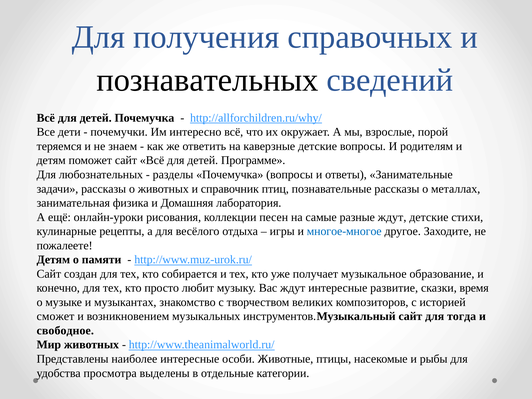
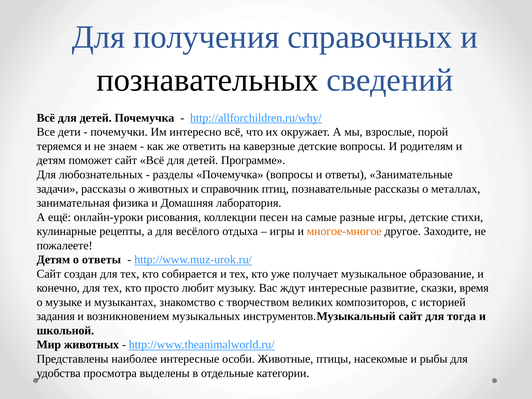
разные ждут: ждут -> игры (392, 217)
многое-многое colour: blue -> orange (344, 231)
о памяти: памяти -> ответы (102, 260)
сможет: сможет -> задания (56, 316)
свободное: свободное -> школьной (65, 331)
